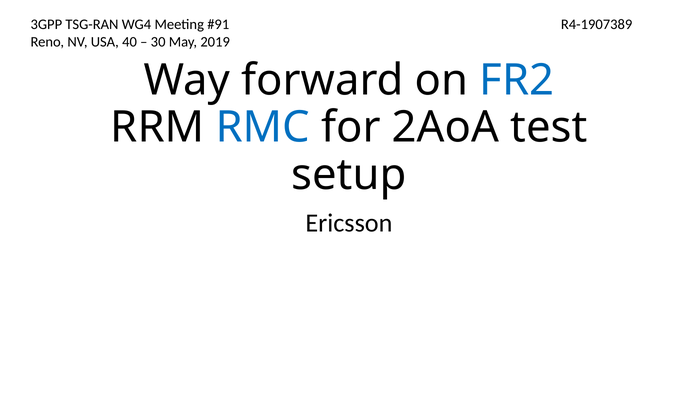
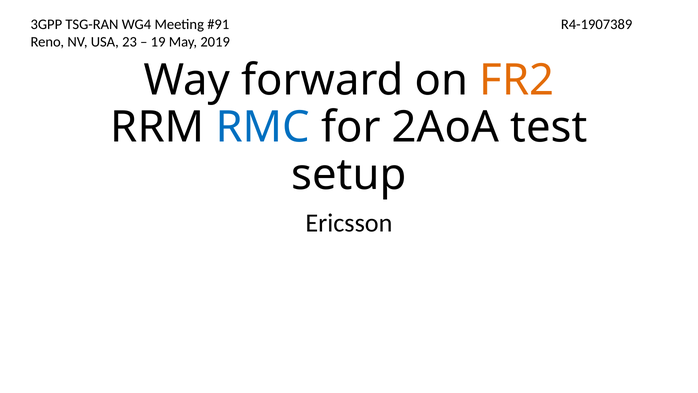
40: 40 -> 23 (130, 42)
30: 30 -> 19 (158, 42)
FR2 colour: blue -> orange (517, 80)
